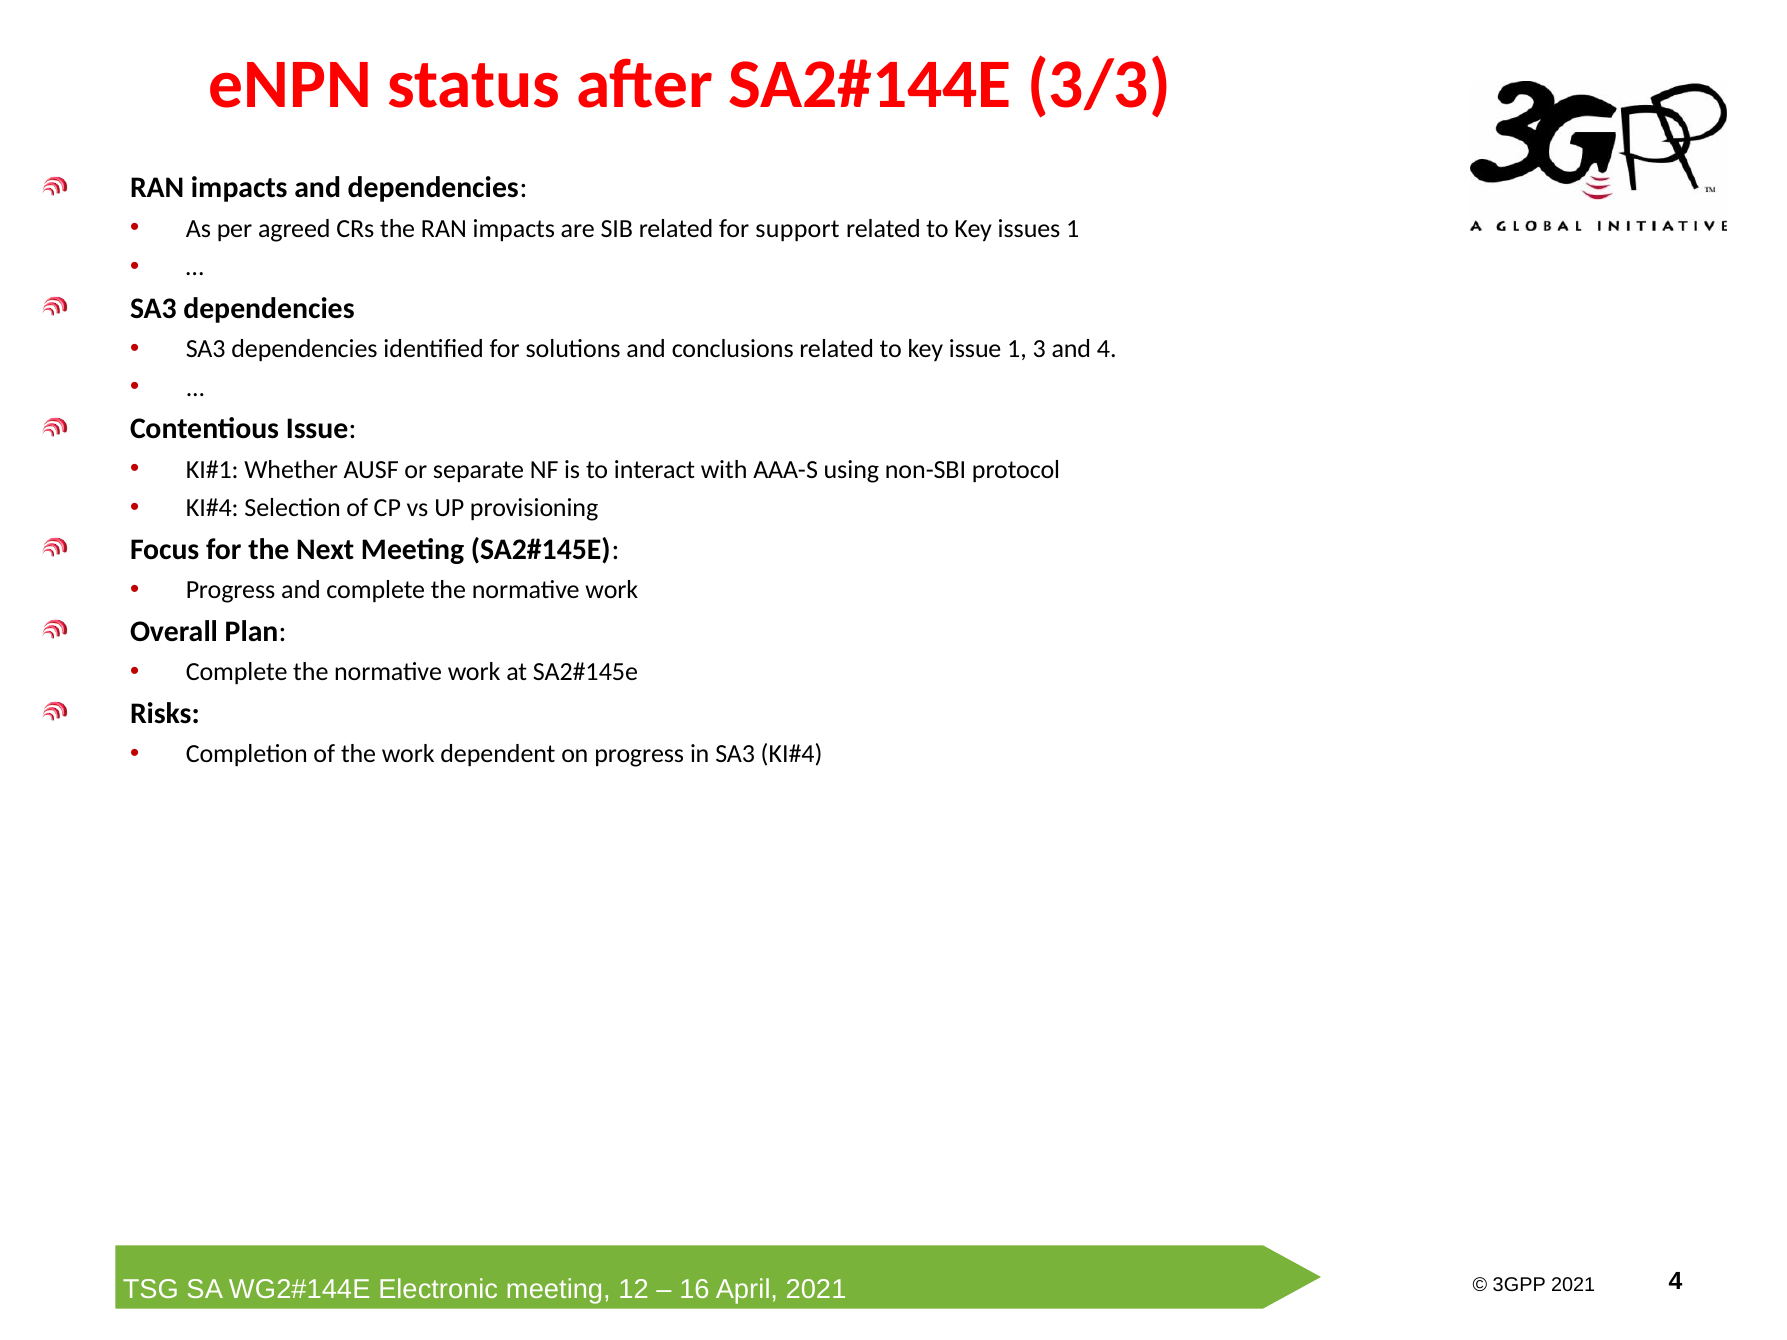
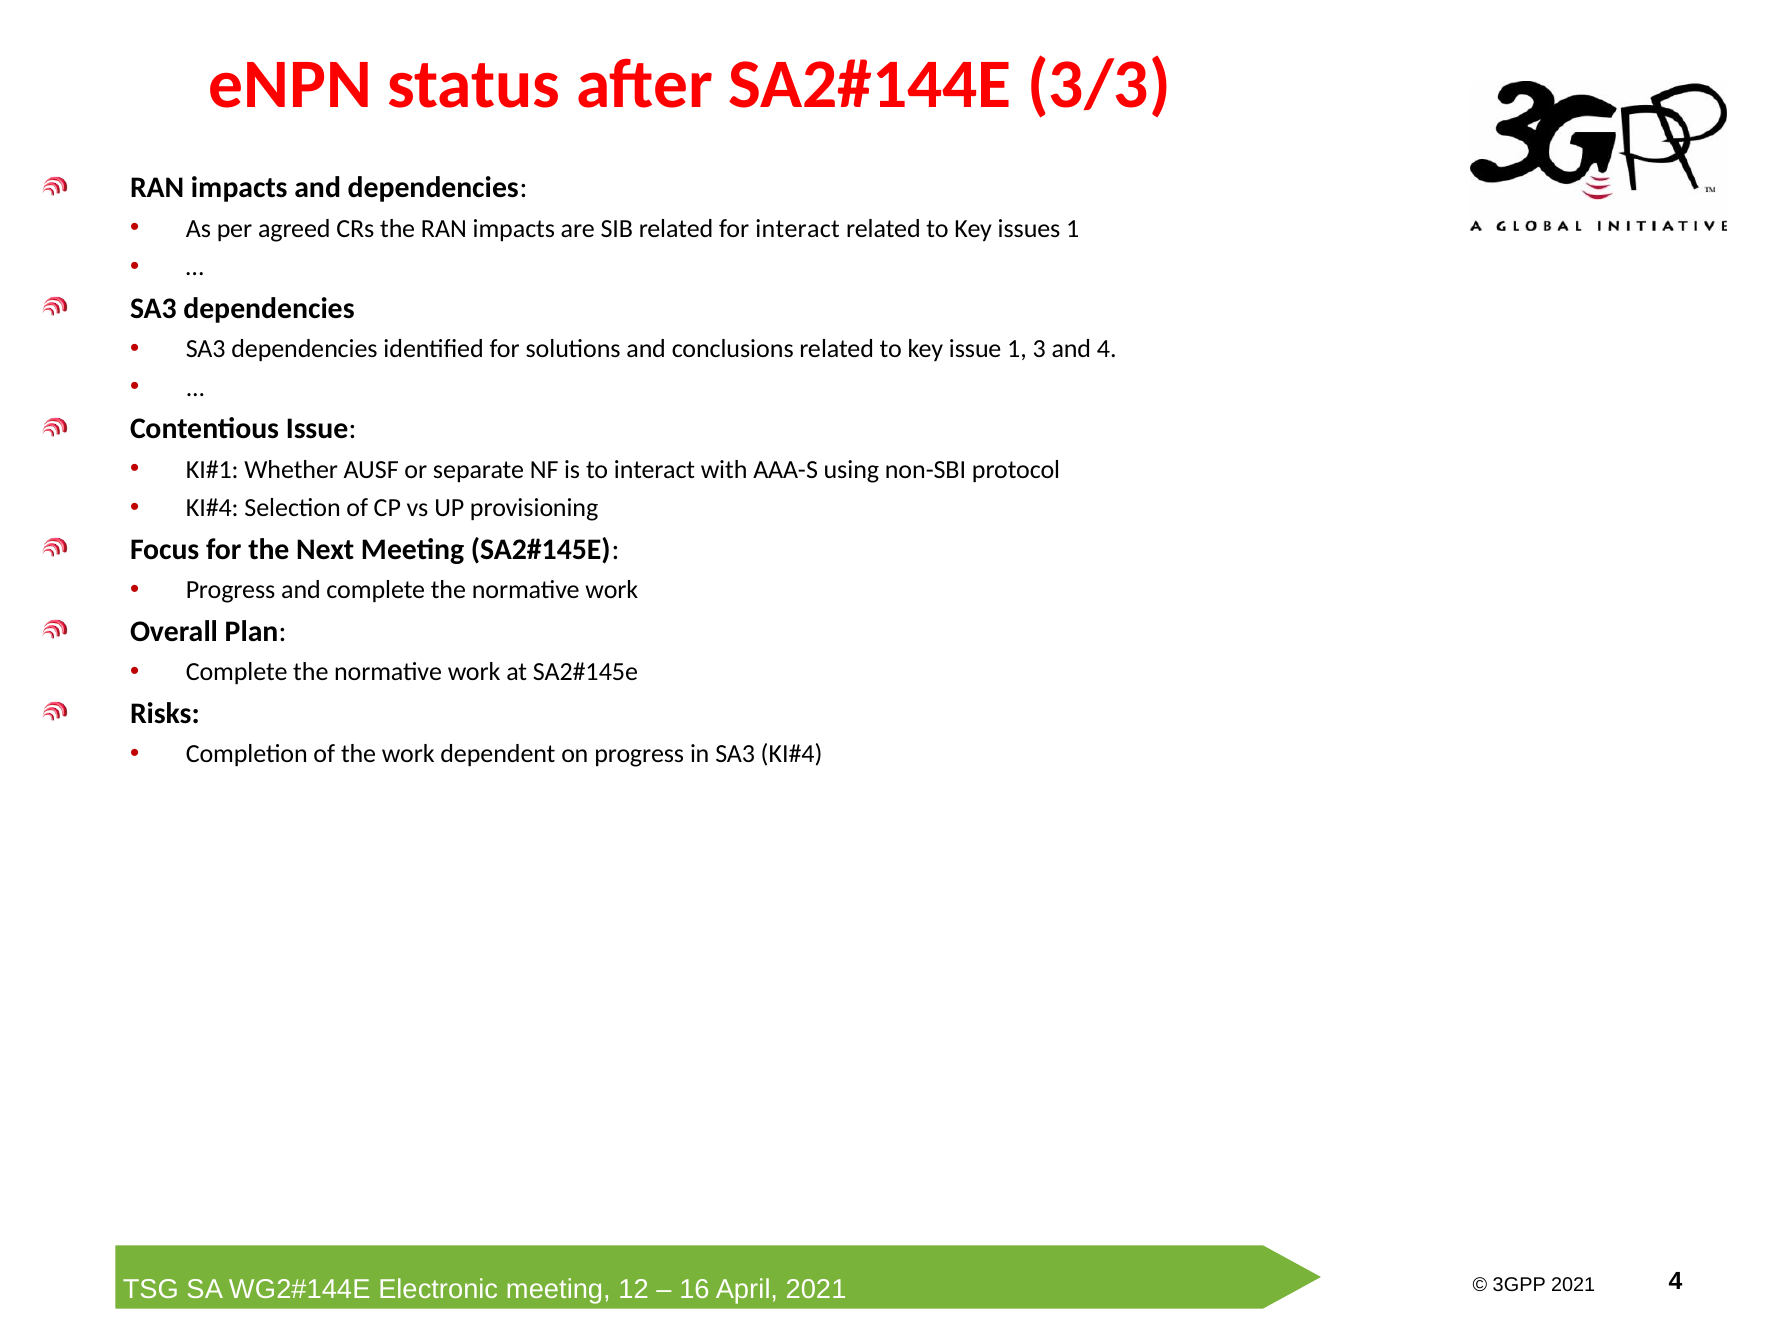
for support: support -> interact (798, 229)
